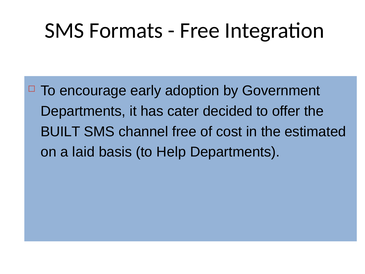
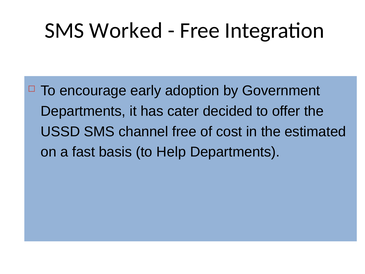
Formats: Formats -> Worked (126, 30)
BUILT: BUILT -> USSD (60, 131)
laid: laid -> fast (84, 152)
